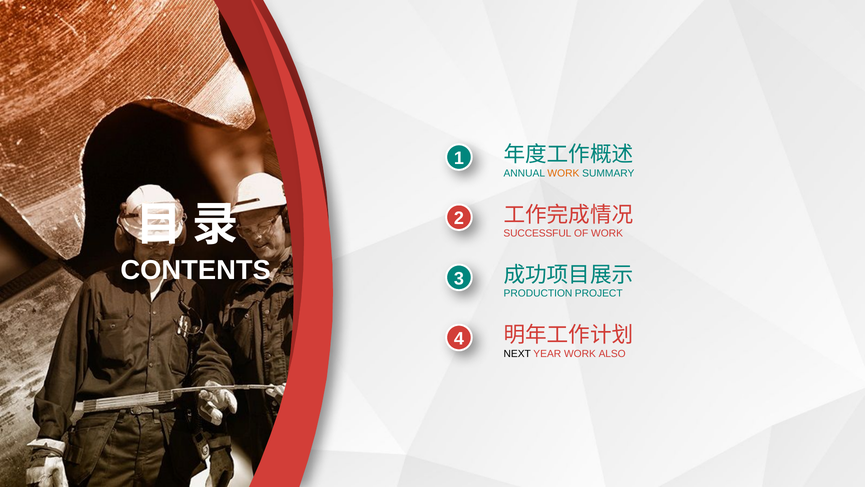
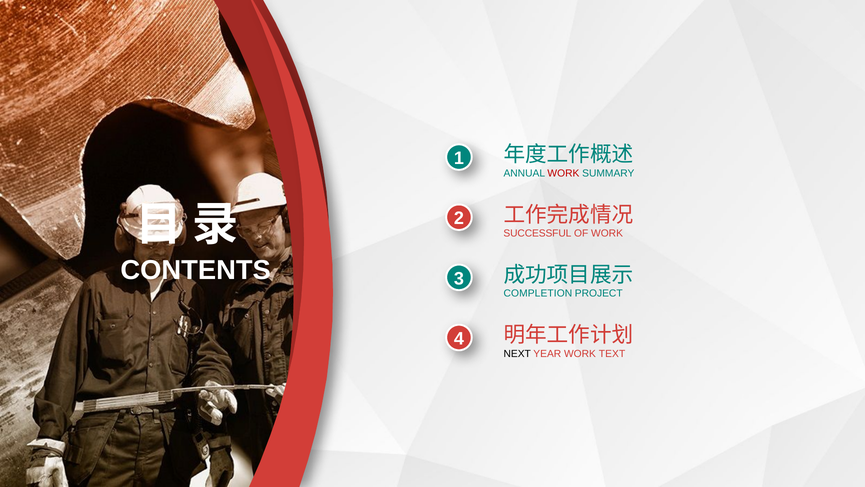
WORK colour: orange -> red (563, 173)
PRODUCTION: PRODUCTION -> COMPLETION (538, 293)
ALSO: ALSO -> TEXT (612, 353)
